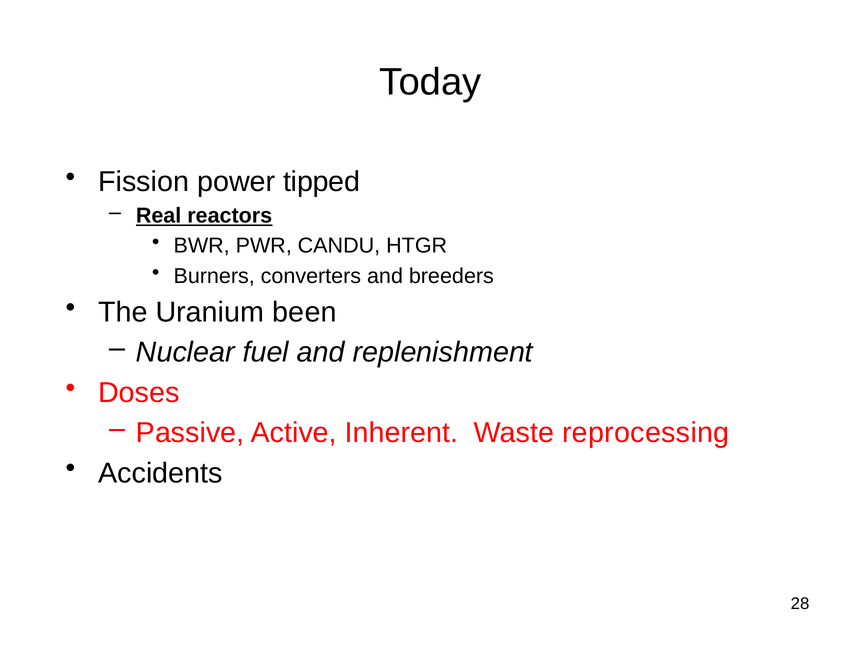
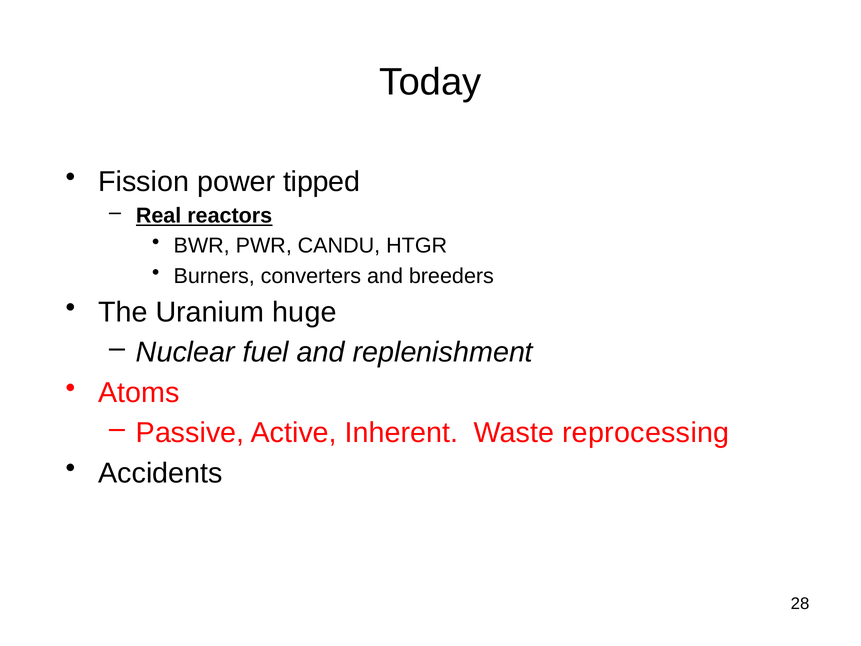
been: been -> huge (304, 312)
Doses: Doses -> Atoms (139, 393)
